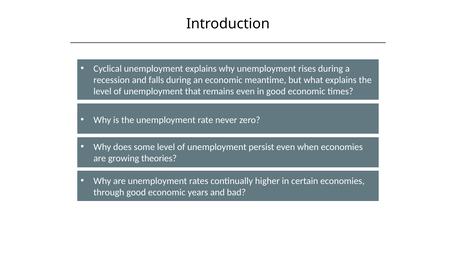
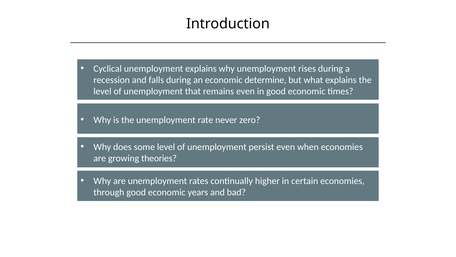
meantime: meantime -> determine (265, 80)
